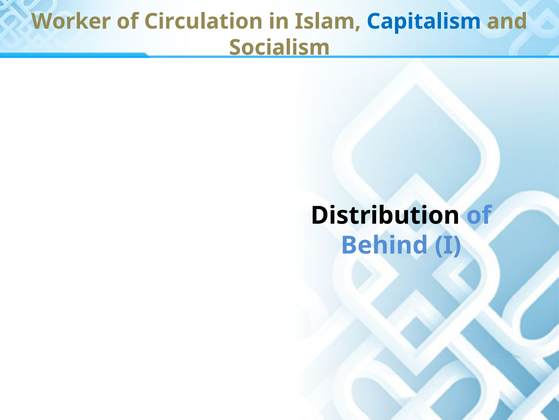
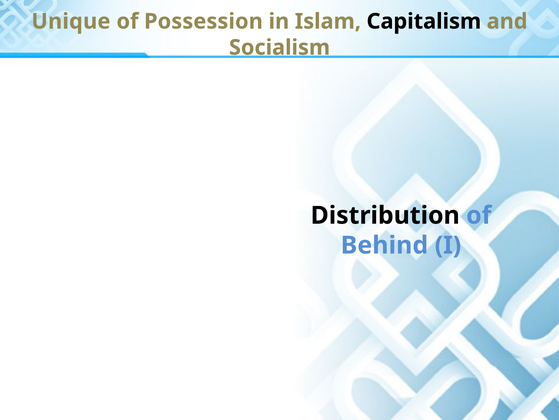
Worker: Worker -> Unique (71, 21)
Circulation: Circulation -> Possession (203, 21)
Capitalism colour: blue -> black (424, 21)
